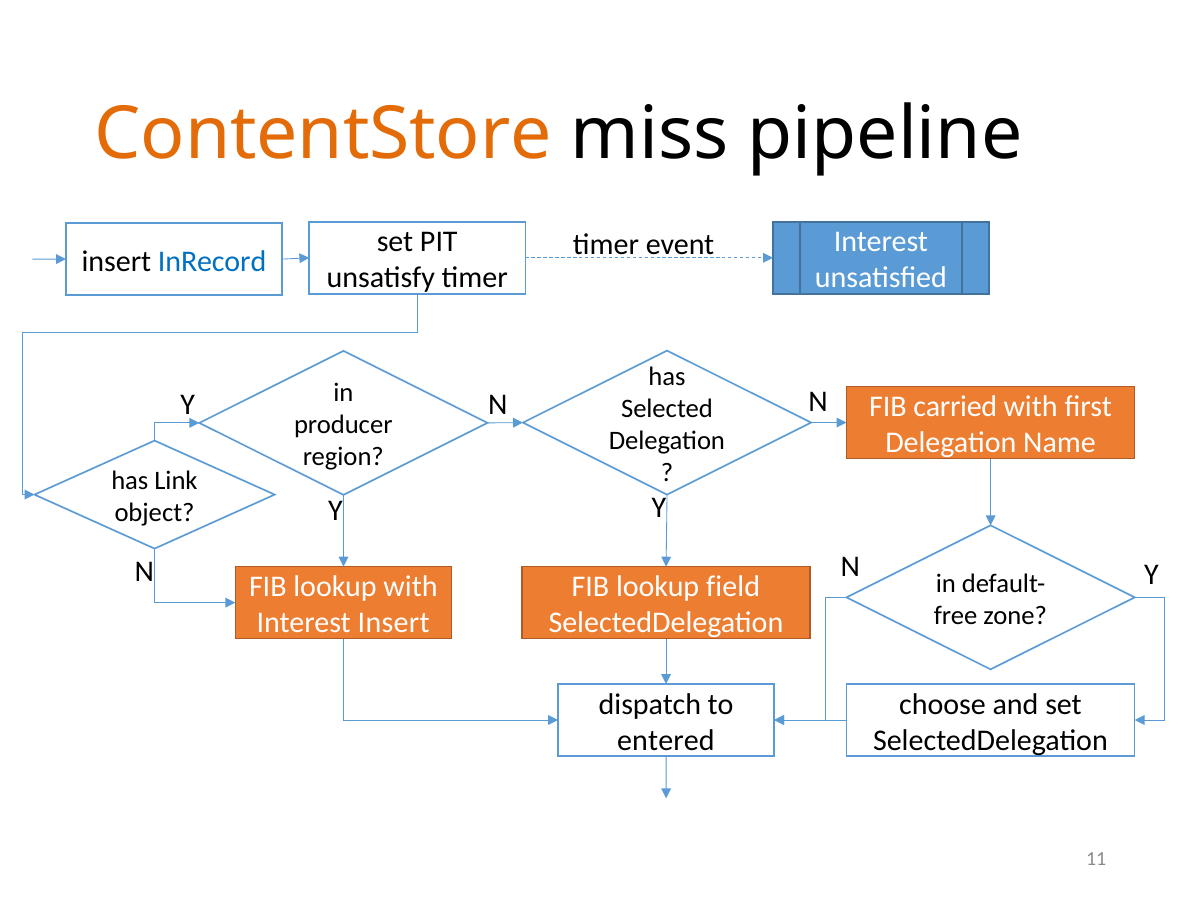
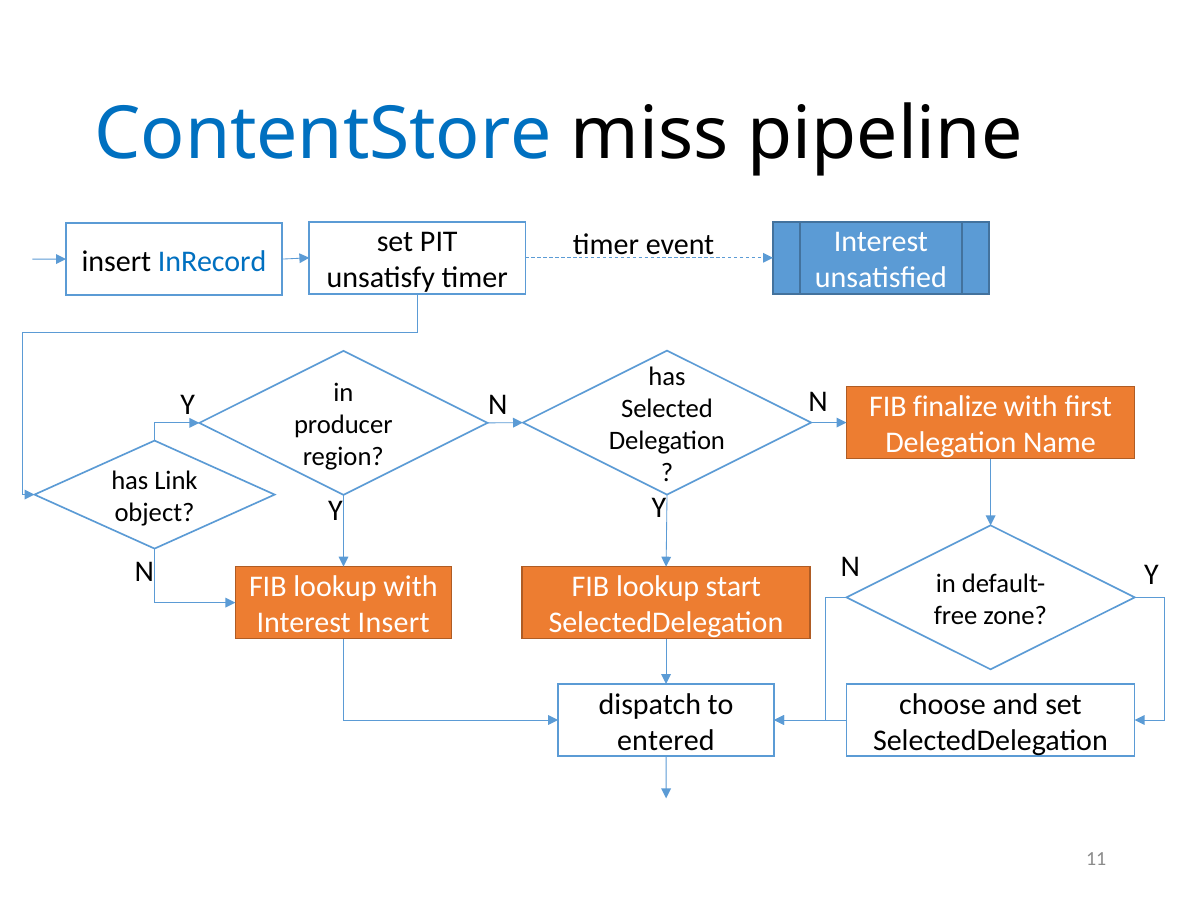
ContentStore colour: orange -> blue (323, 135)
carried: carried -> finalize (955, 407)
field: field -> start (733, 587)
